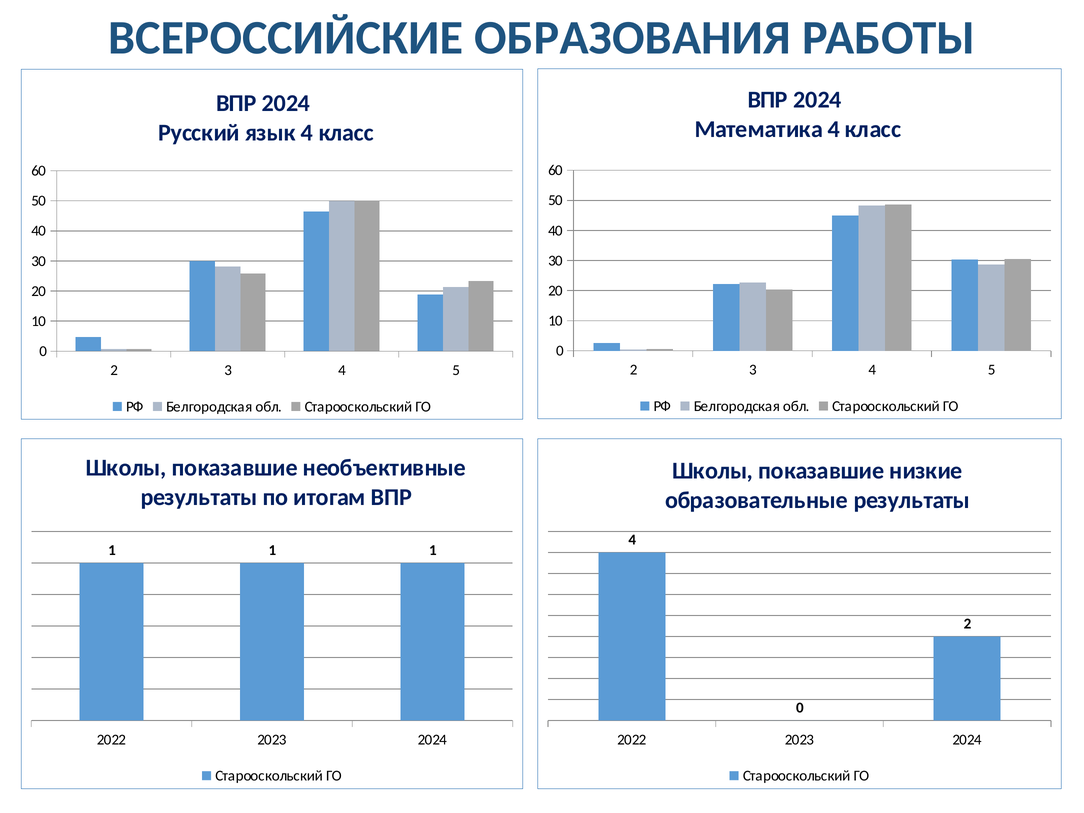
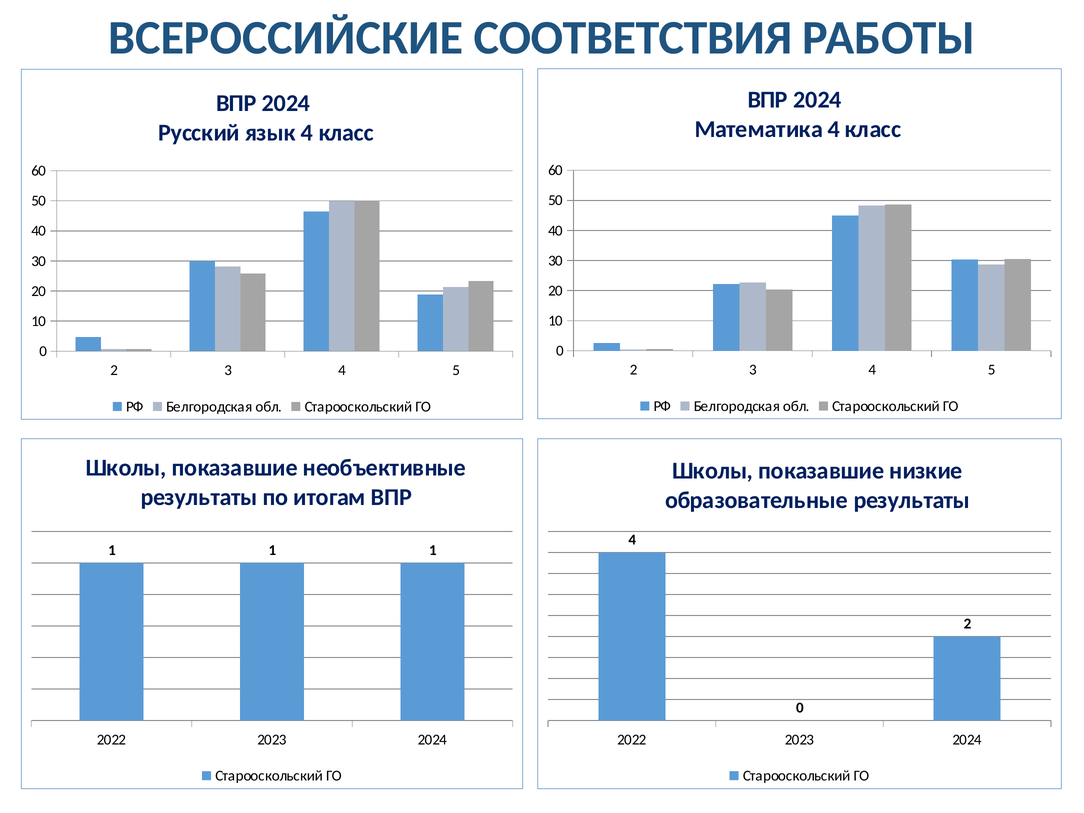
ОБРАЗОВАНИЯ: ОБРАЗОВАНИЯ -> СООТВЕТСТВИЯ (633, 38)
